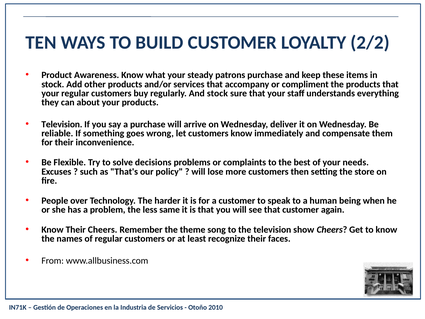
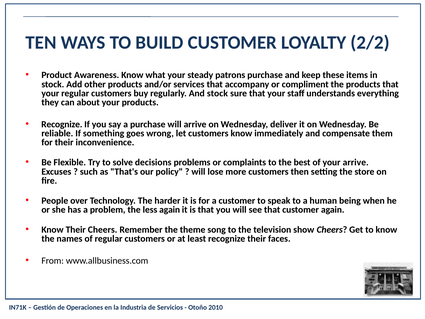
Television: Television -> Recognize (62, 124)
your needs: needs -> arrive (356, 162)
less same: same -> again (170, 210)
